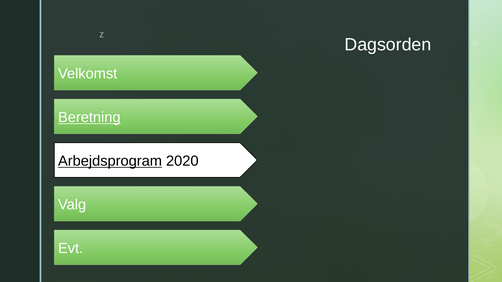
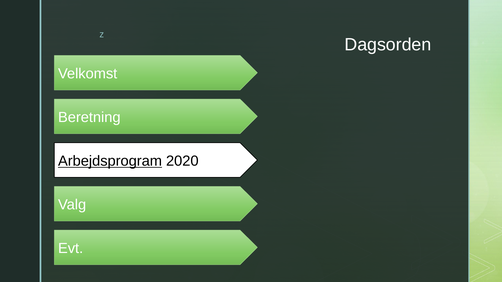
Beretning underline: present -> none (89, 118)
